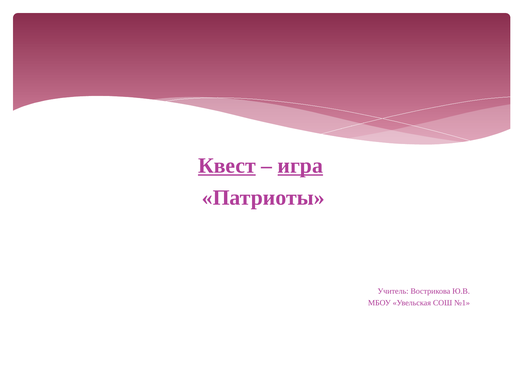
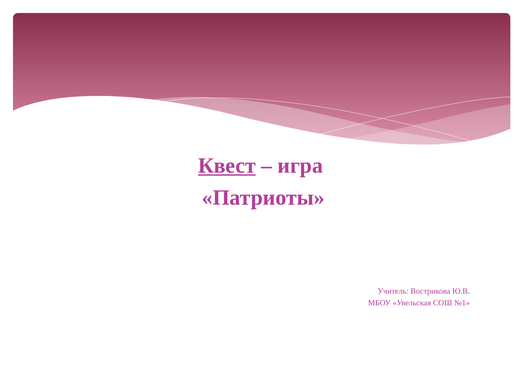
игра underline: present -> none (300, 166)
